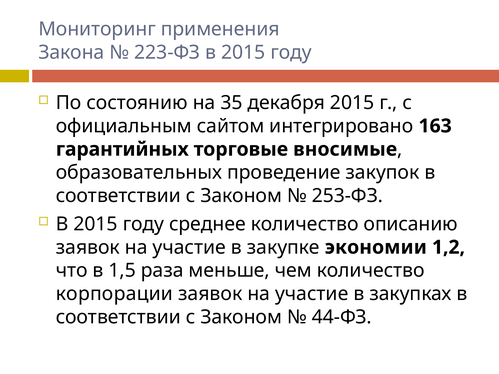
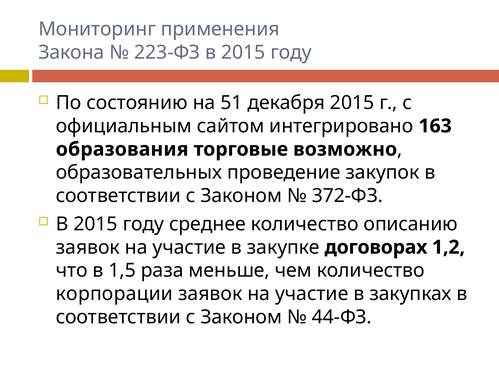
35: 35 -> 51 (231, 103)
гарантийных: гарантийных -> образования (122, 149)
вносимые: вносимые -> возможно (345, 149)
253-ФЗ: 253-ФЗ -> 372-ФЗ (347, 196)
экономии: экономии -> договорах (376, 247)
